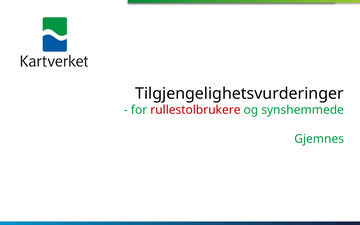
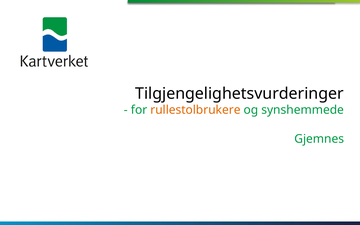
rullestolbrukere colour: red -> orange (195, 110)
